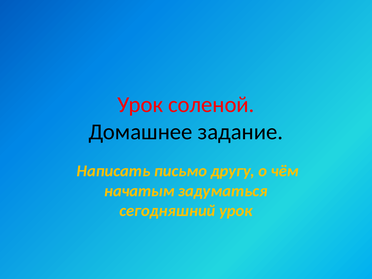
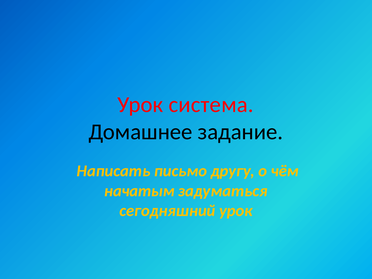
соленой: соленой -> система (211, 105)
